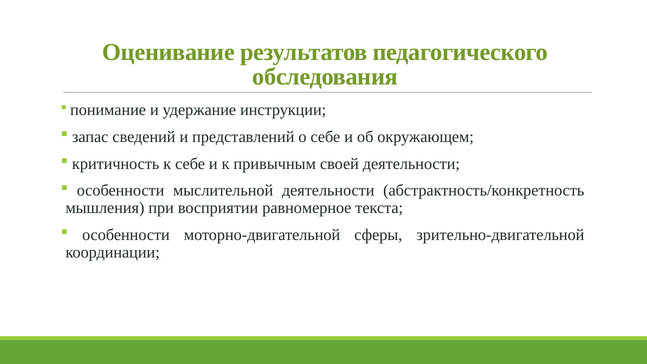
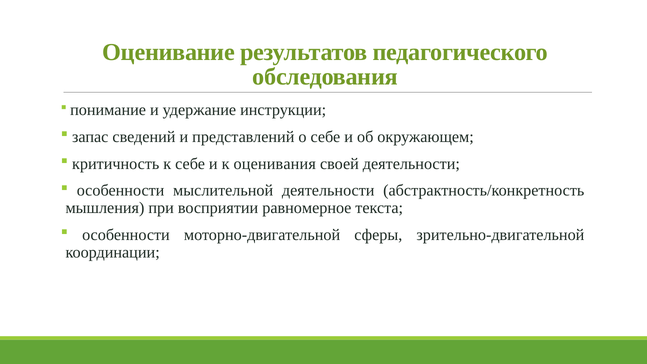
привычным: привычным -> оценивания (275, 164)
